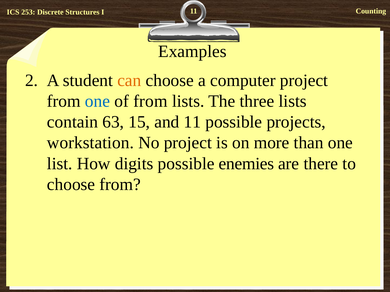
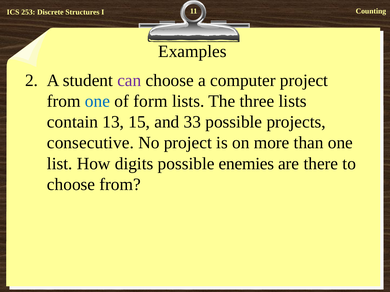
can colour: orange -> purple (129, 81)
of from: from -> form (150, 101)
63: 63 -> 13 (113, 122)
and 11: 11 -> 33 (192, 122)
workstation: workstation -> consecutive (90, 143)
